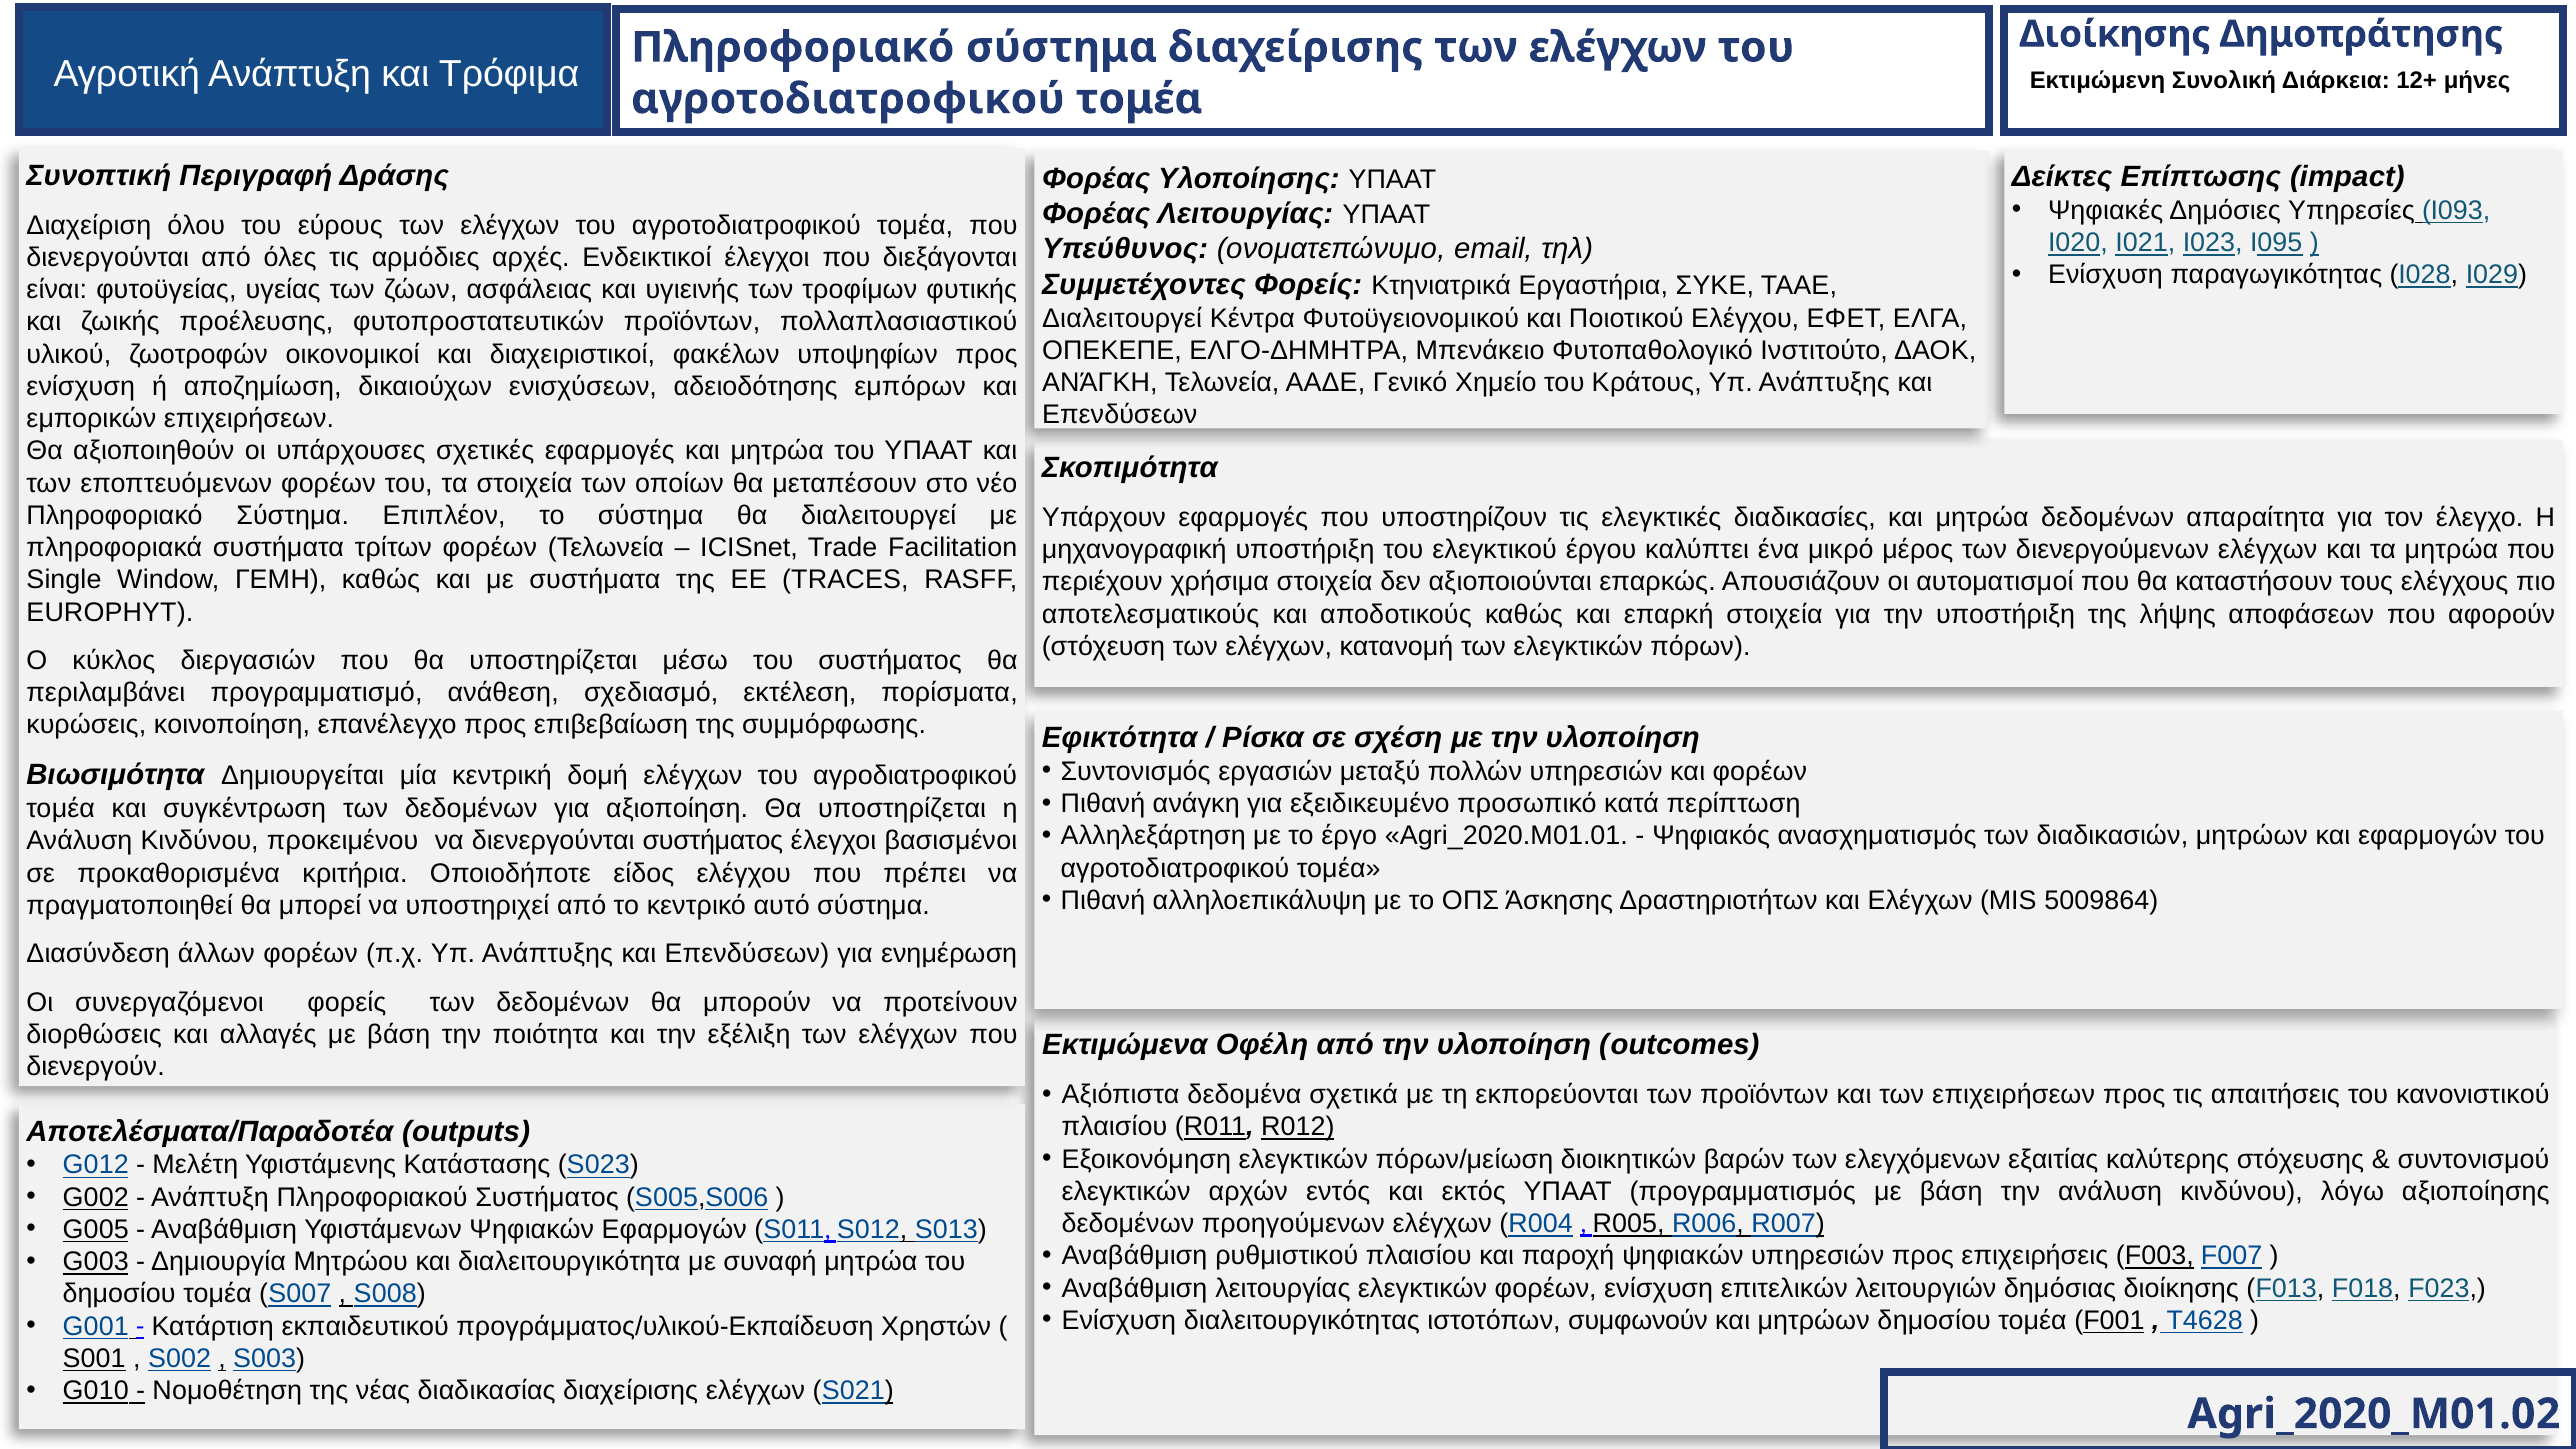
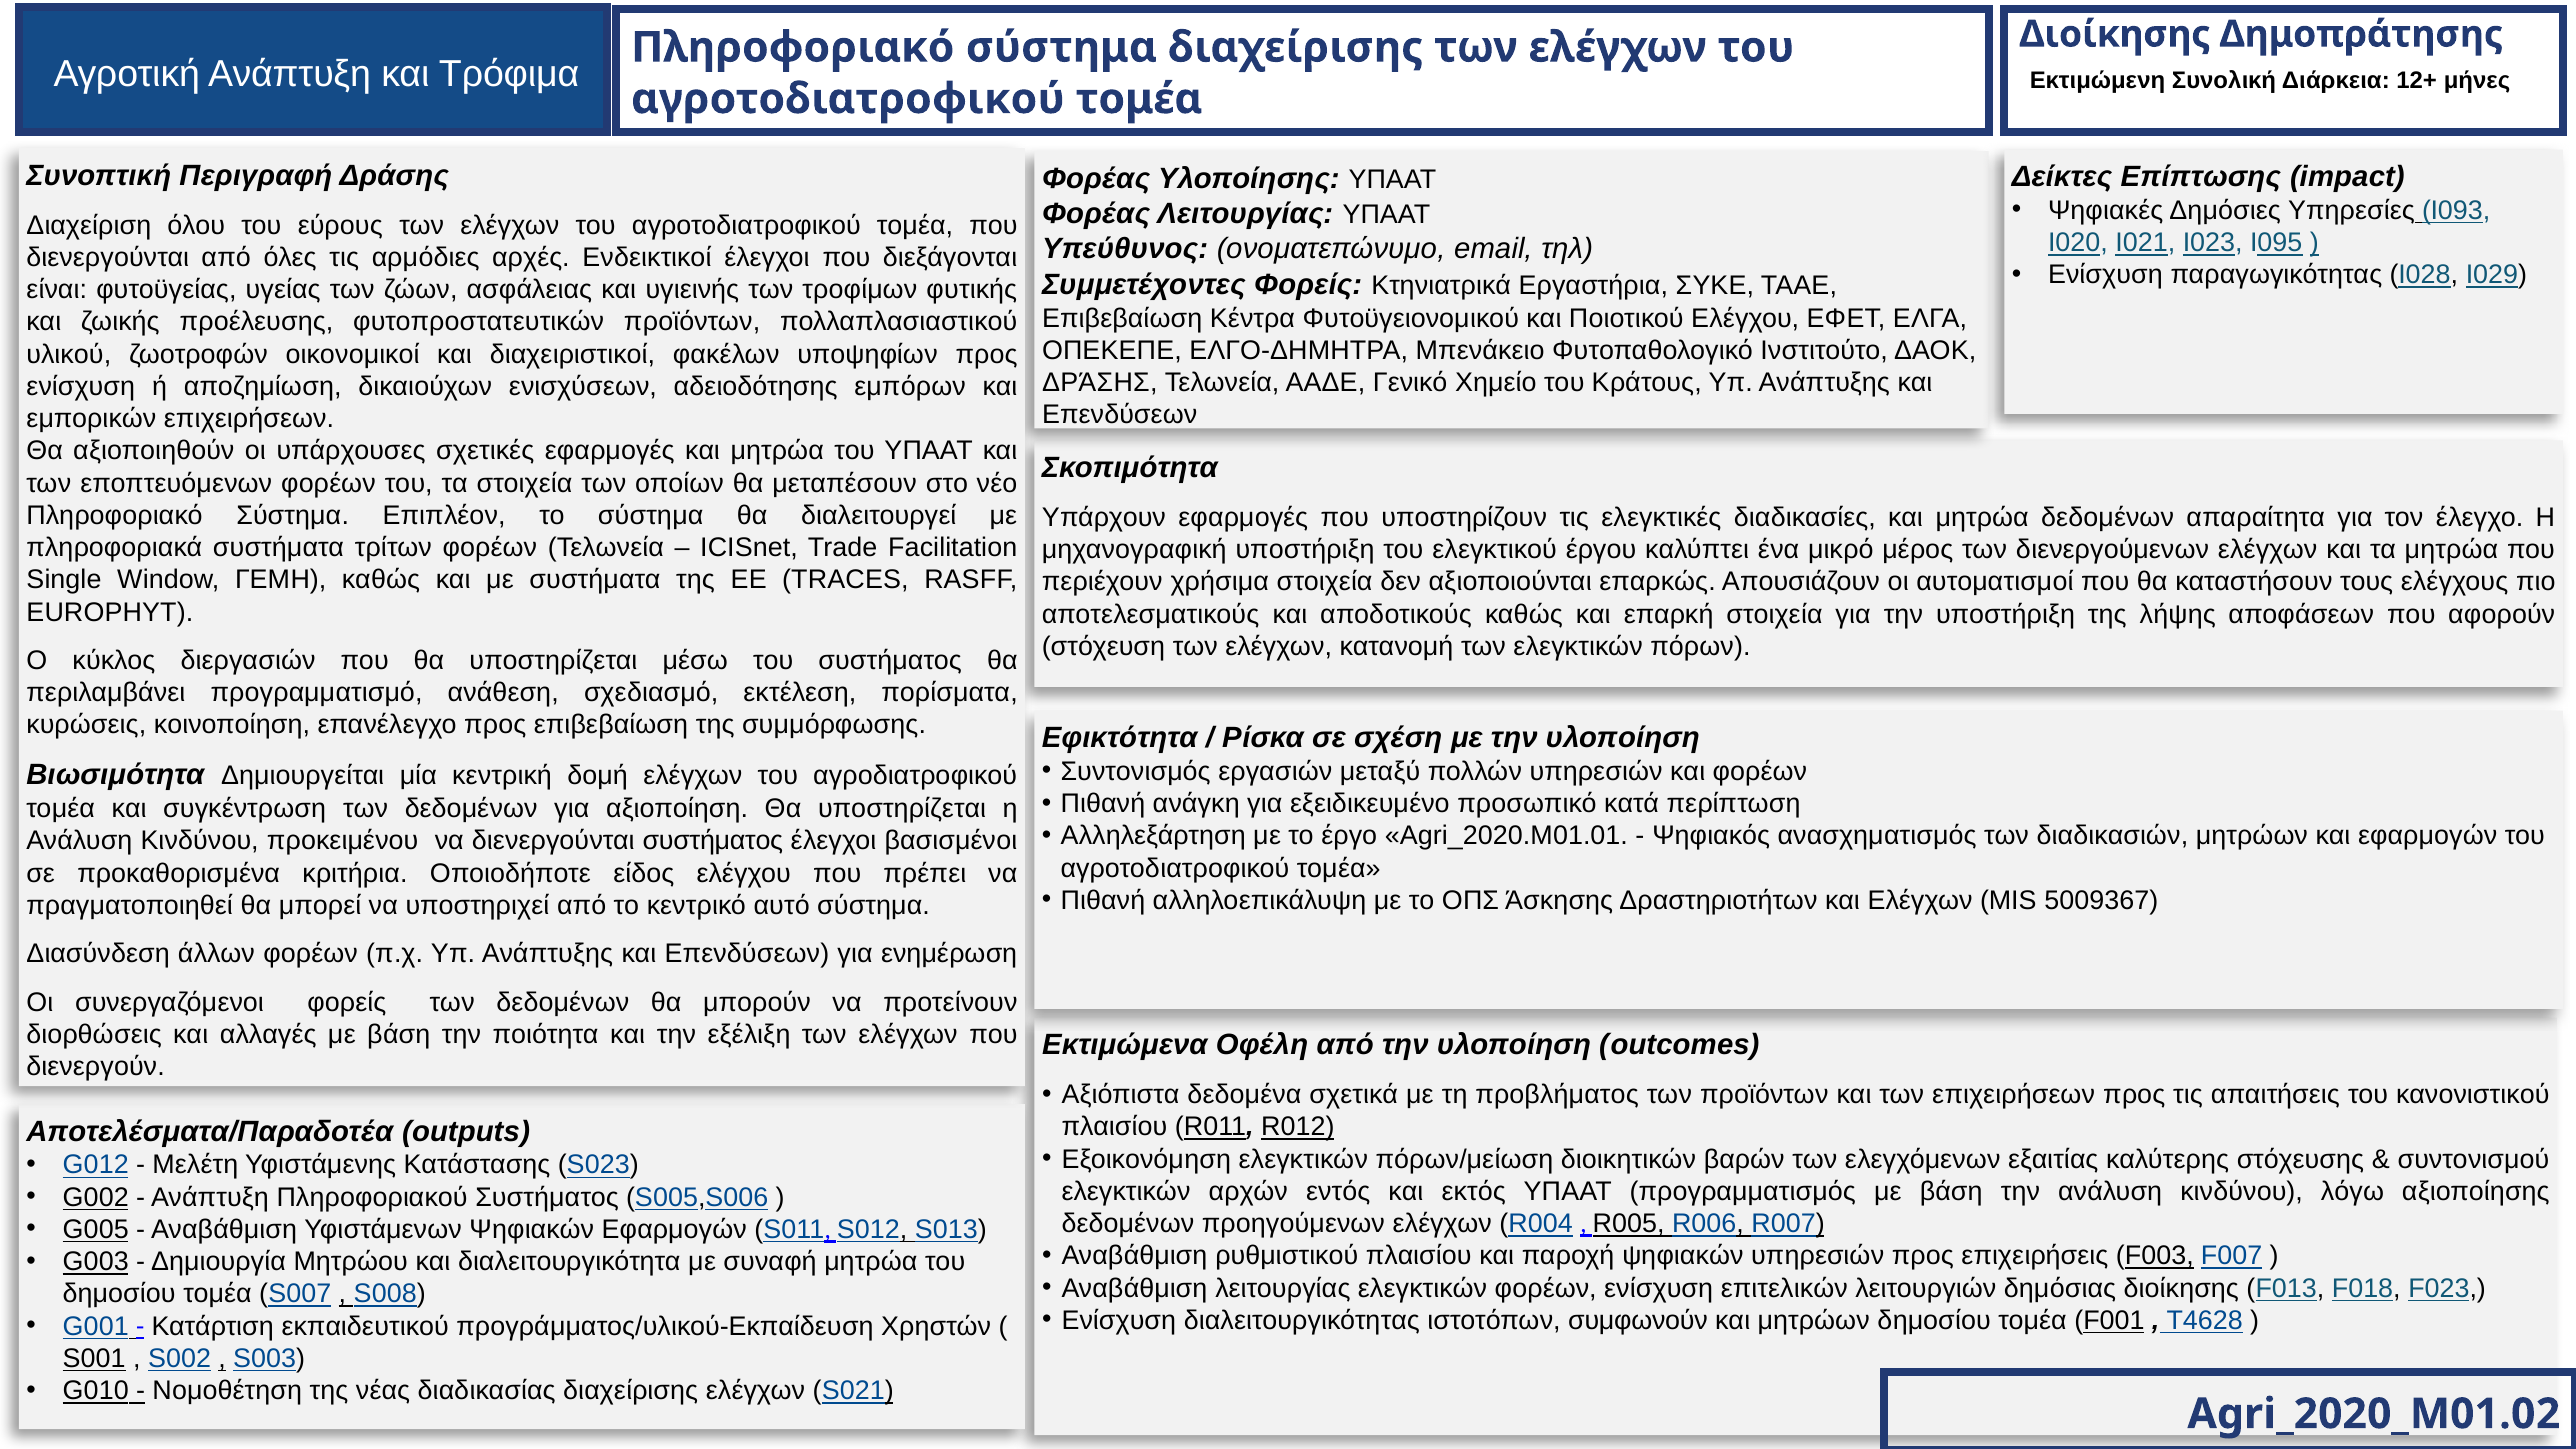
Διαλειτουργεί: Διαλειτουργεί -> Επιβεβαίωση (1122, 318)
ΑΝΆΓΚΗ: ΑΝΆΓΚΗ -> ΔΡΆΣΗΣ (1100, 383)
5009864: 5009864 -> 5009367 (2101, 901)
εκπορεύονται: εκπορεύονται -> προβλήματος (1557, 1095)
